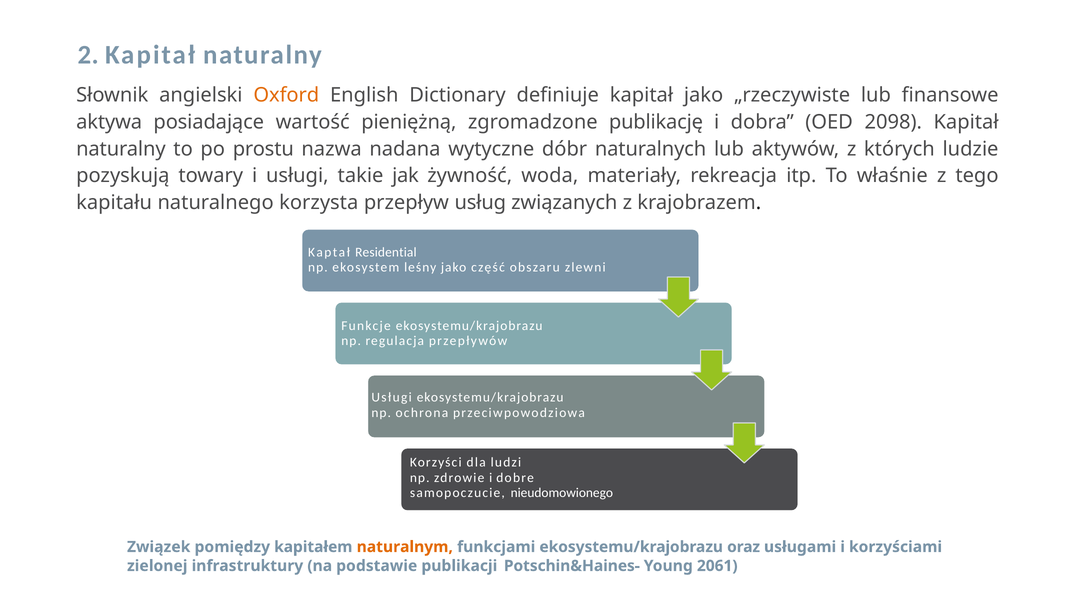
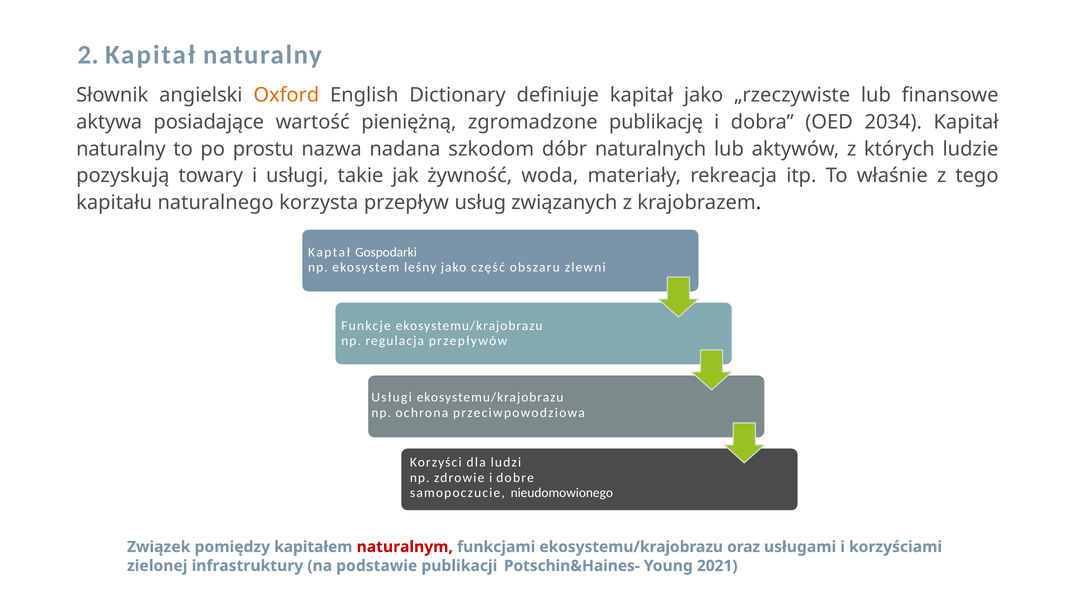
2098: 2098 -> 2034 (893, 122)
wytyczne: wytyczne -> szkodom (491, 149)
Residential: Residential -> Gospodarki (386, 252)
naturalnym colour: orange -> red (405, 547)
2061: 2061 -> 2021 (717, 566)
